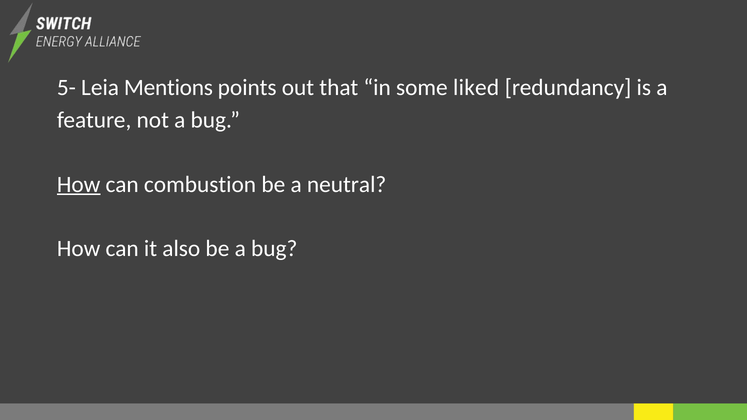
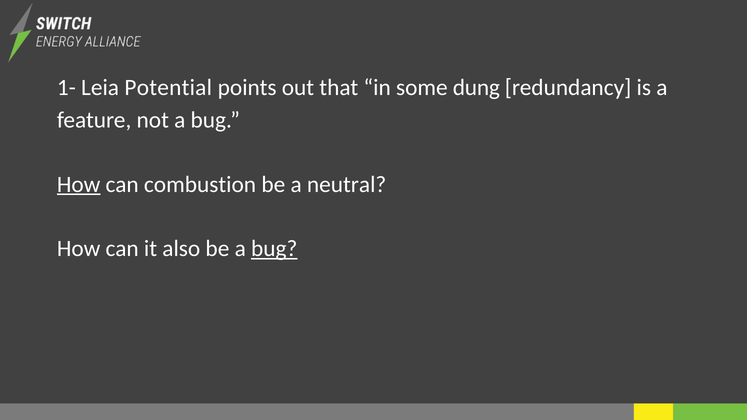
5-: 5- -> 1- (66, 88)
Mentions: Mentions -> Potential (168, 88)
liked: liked -> dung (476, 88)
bug underline: none -> present (274, 249)
